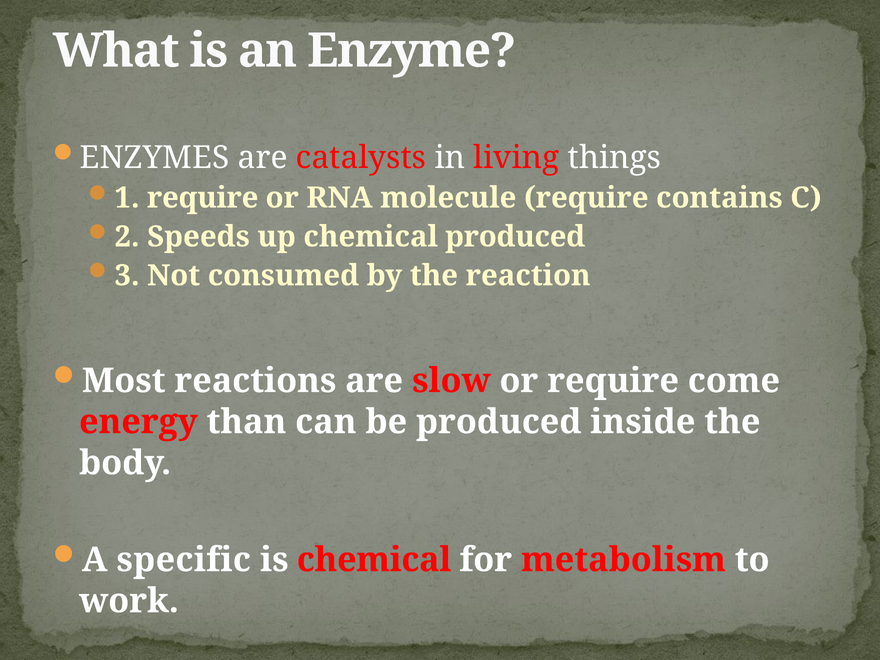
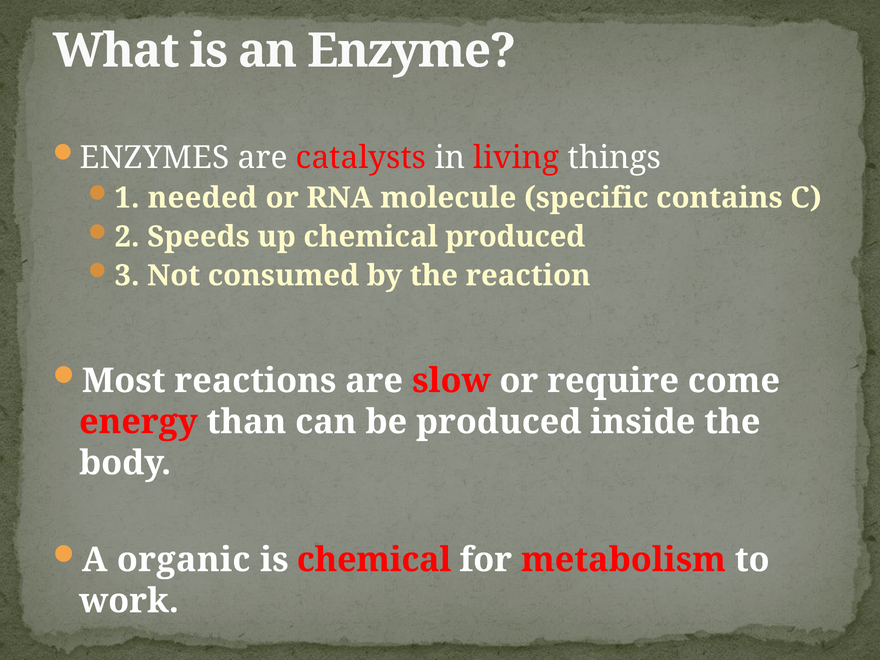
1 require: require -> needed (202, 198)
molecule require: require -> specific (586, 198)
specific: specific -> organic (184, 560)
